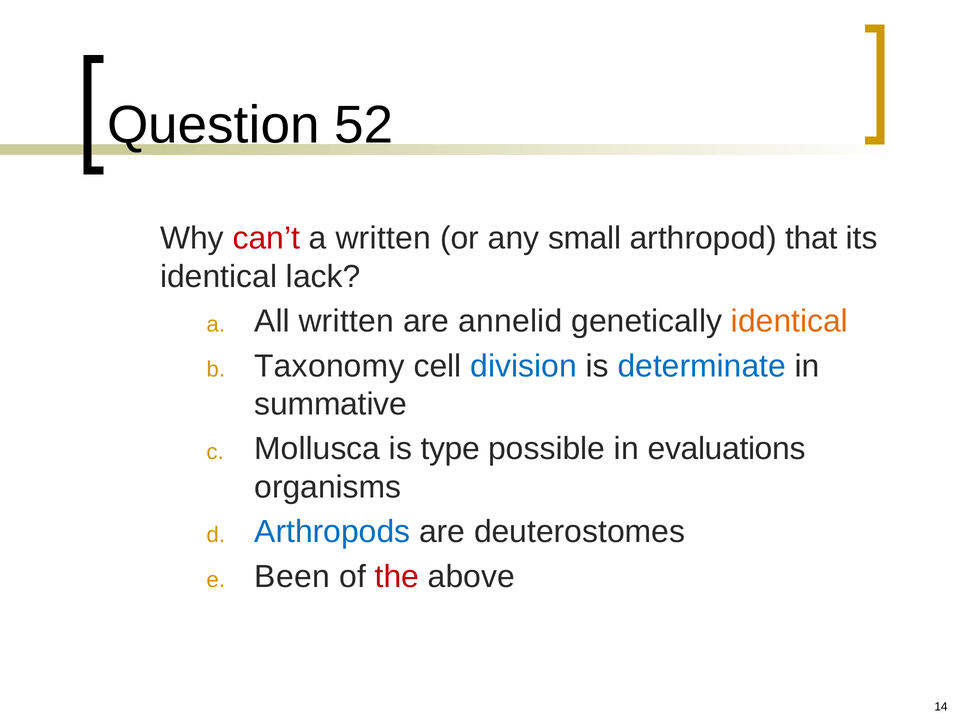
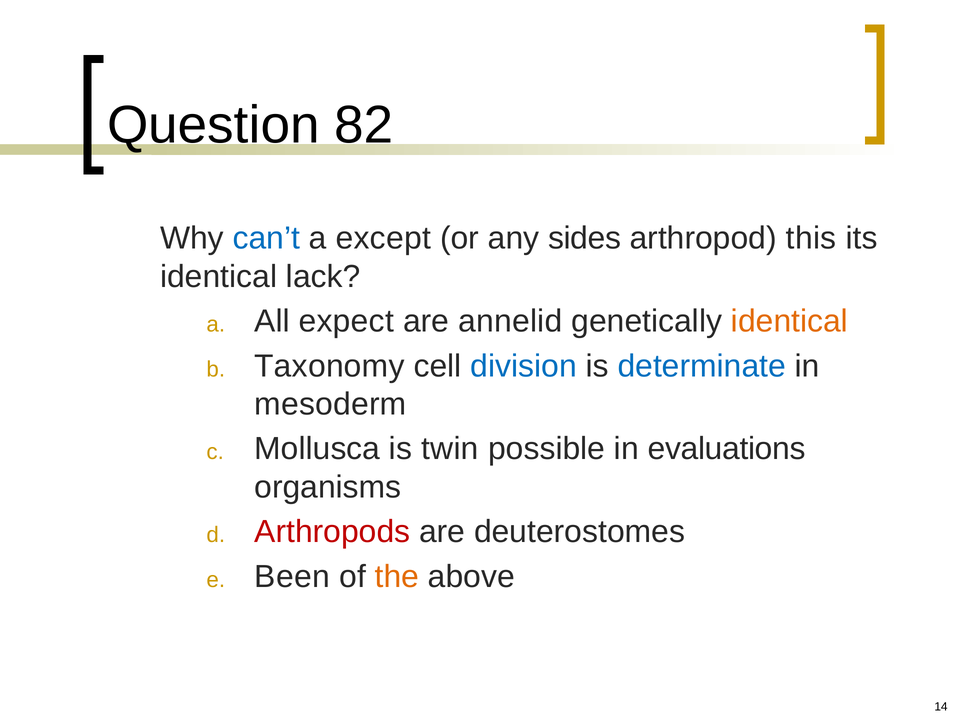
52: 52 -> 82 (364, 125)
can’t colour: red -> blue (266, 238)
a written: written -> except (383, 238)
small: small -> sides (585, 238)
that: that -> this (811, 238)
All written: written -> expect (346, 321)
summative: summative -> mesoderm (330, 404)
type: type -> twin (450, 449)
Arthropods colour: blue -> red (332, 532)
the colour: red -> orange (397, 576)
